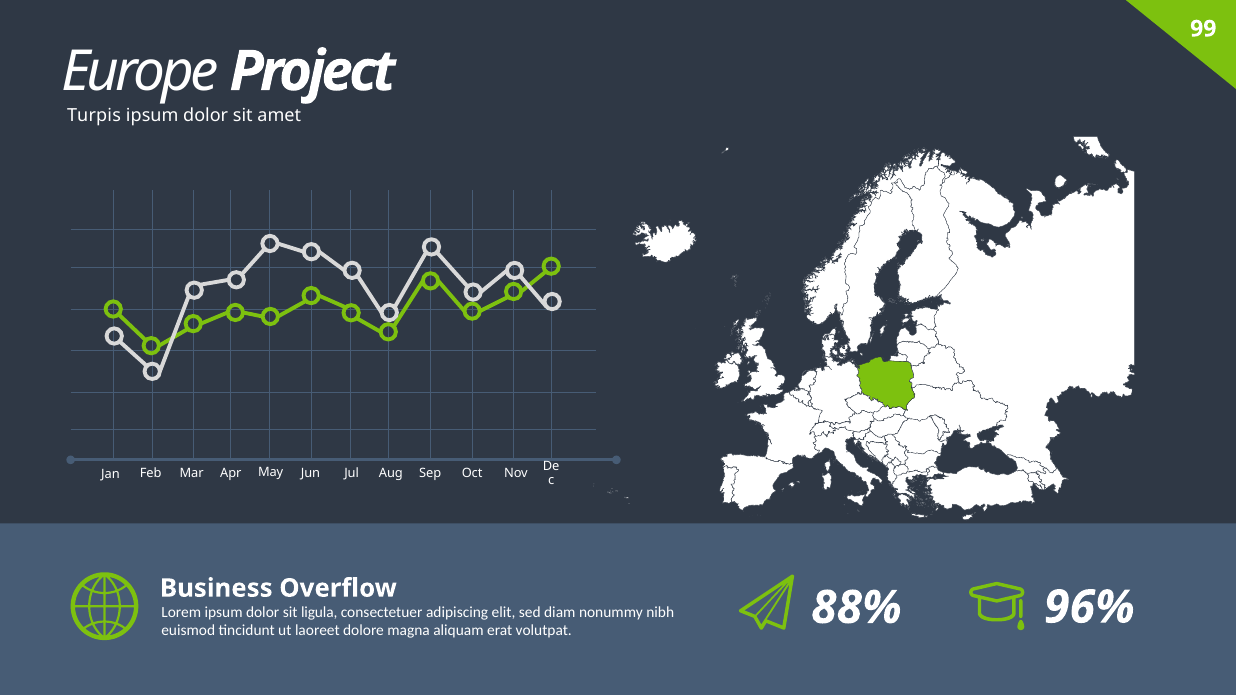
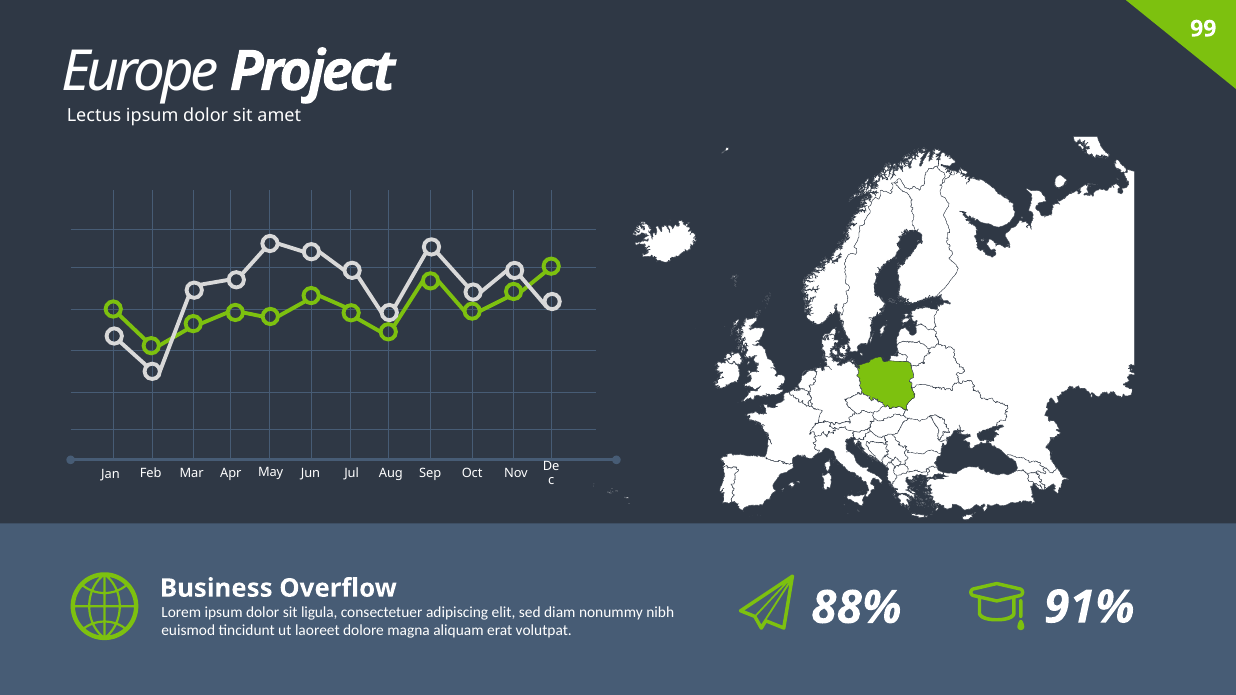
Turpis: Turpis -> Lectus (94, 116)
96%: 96% -> 91% (1089, 608)
